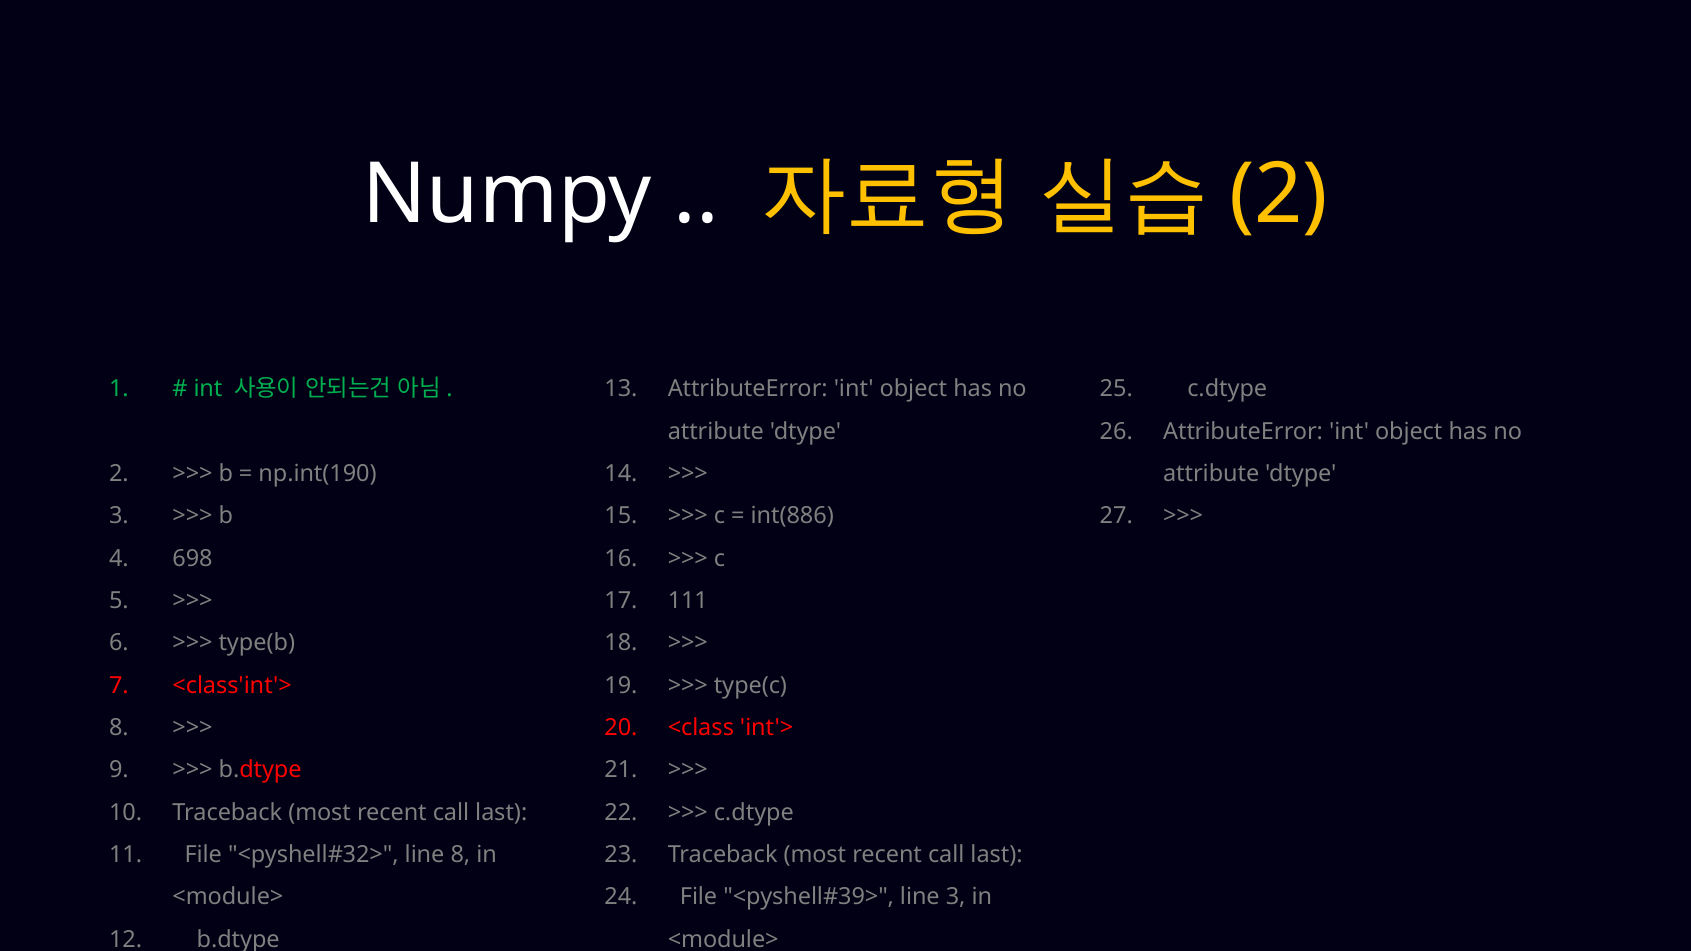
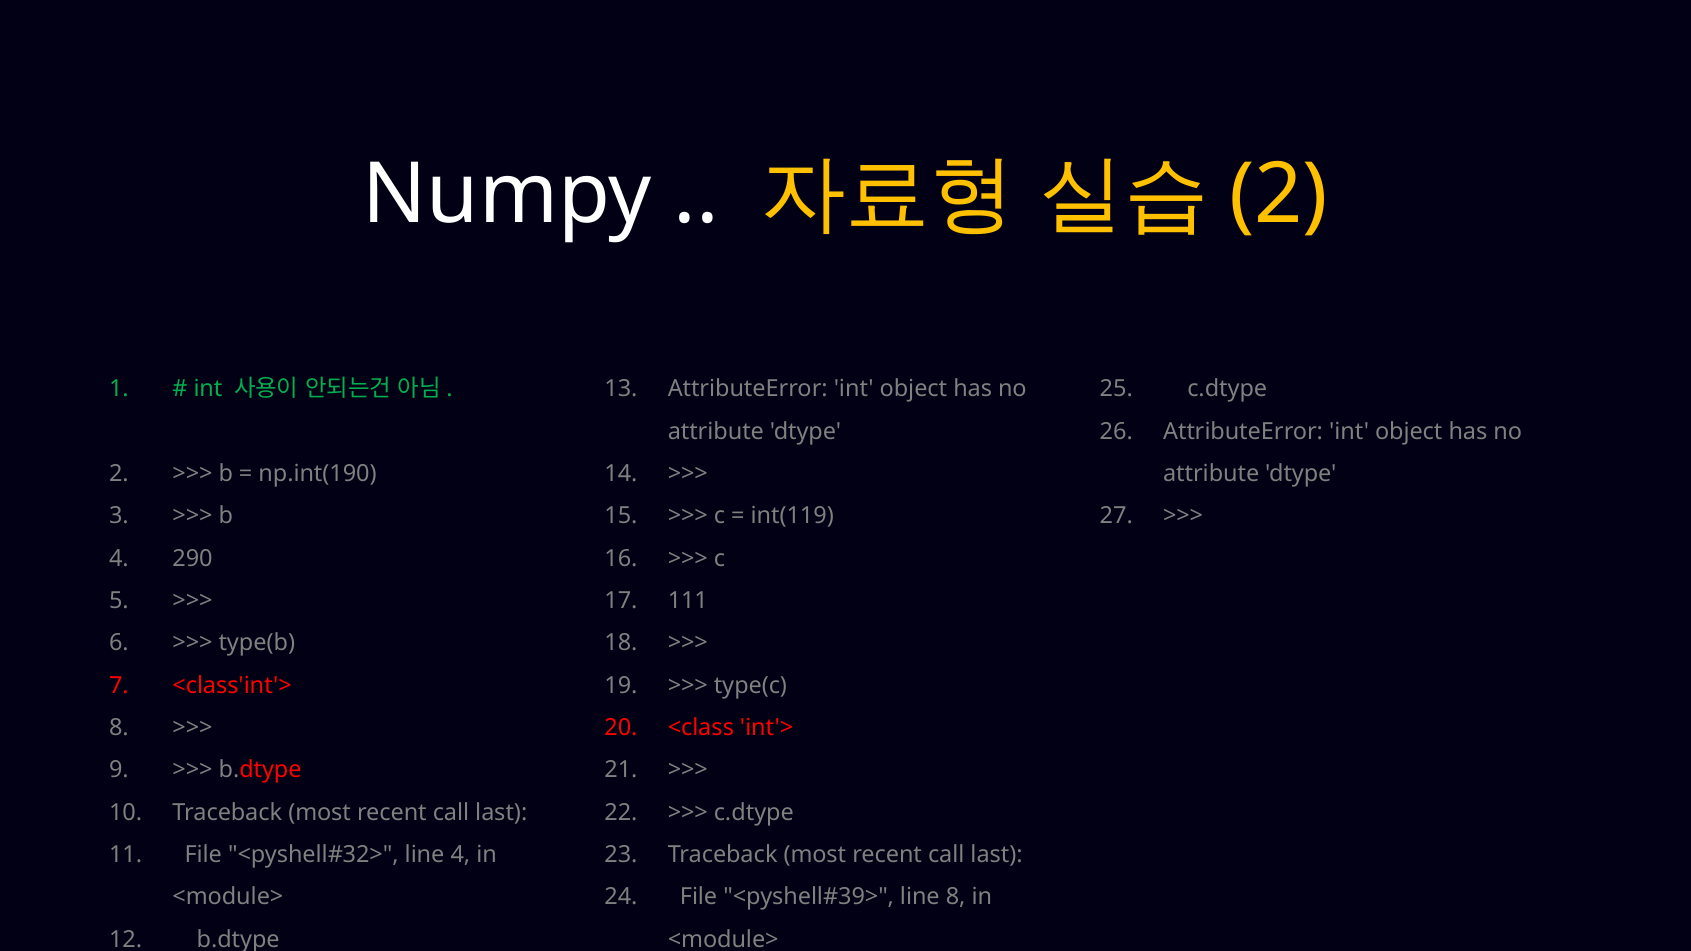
int(886: int(886 -> int(119 (792, 516)
698: 698 -> 290 (193, 558)
line 8: 8 -> 4 (460, 855)
line 3: 3 -> 8 (956, 897)
